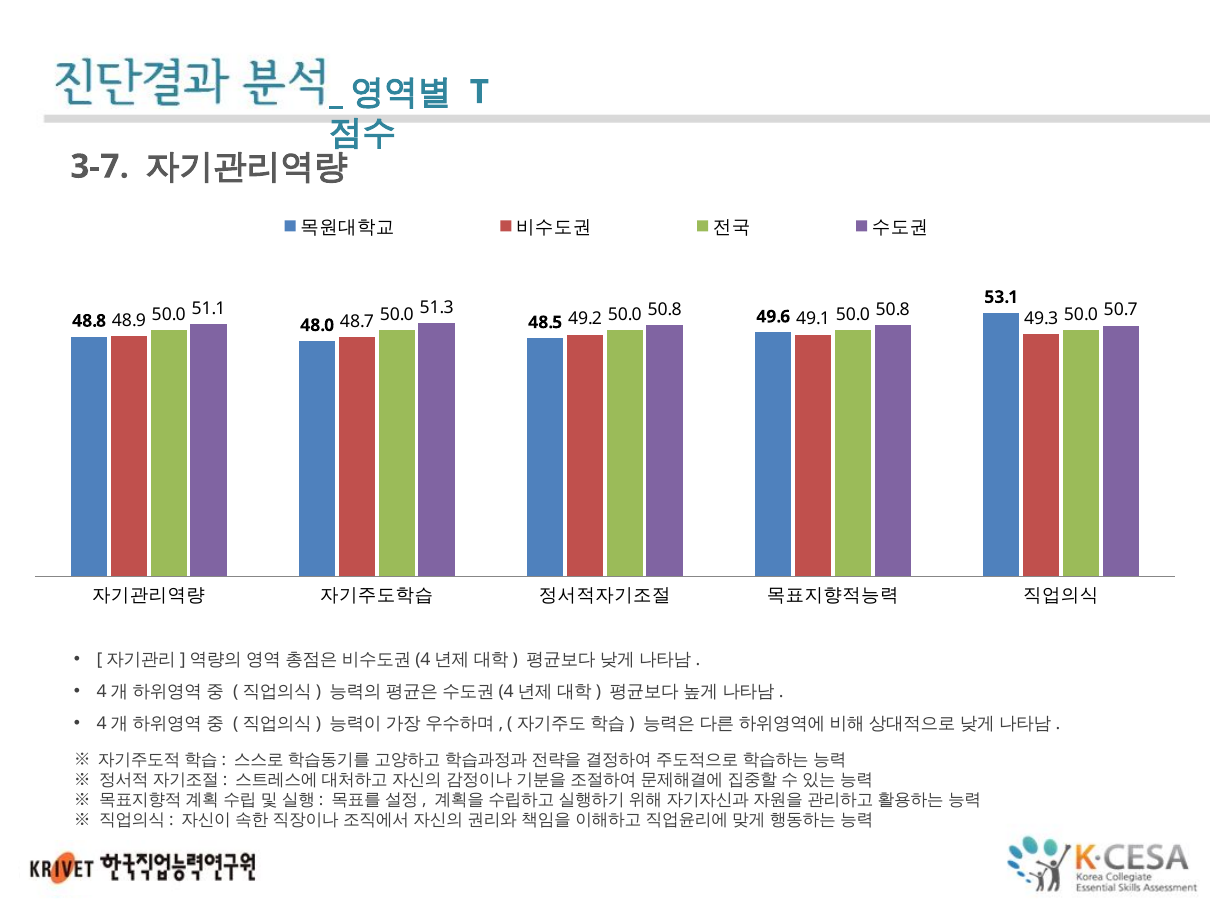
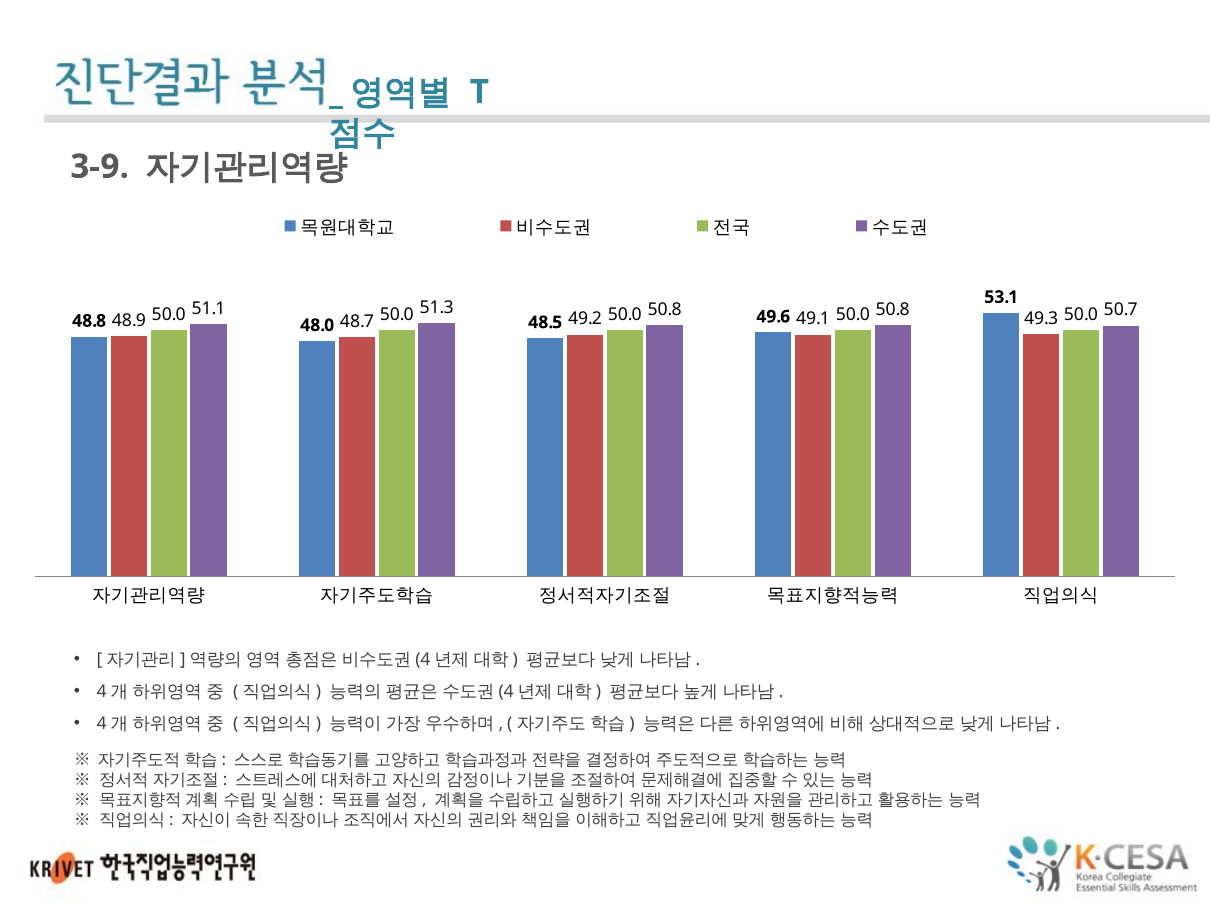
3-7: 3-7 -> 3-9 (100, 166)
